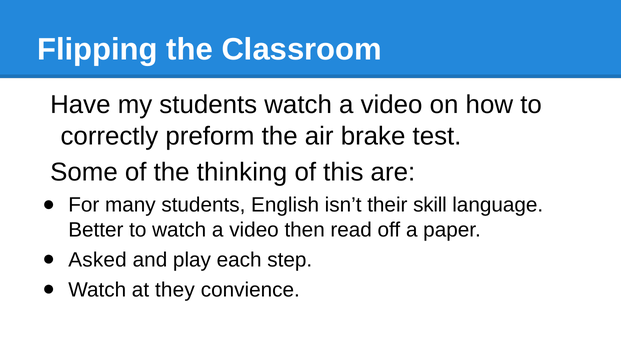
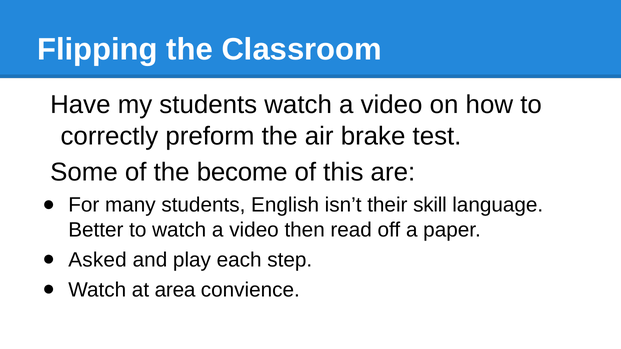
thinking: thinking -> become (242, 172)
they: they -> area (175, 290)
